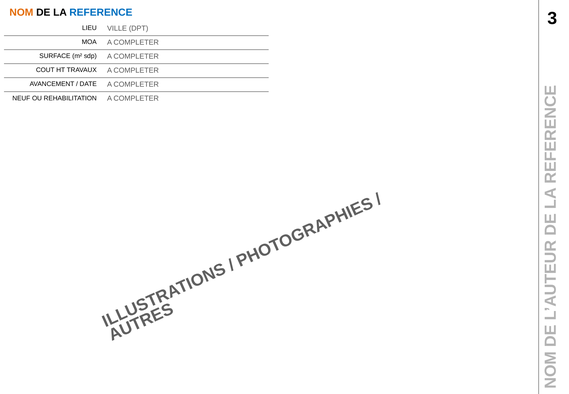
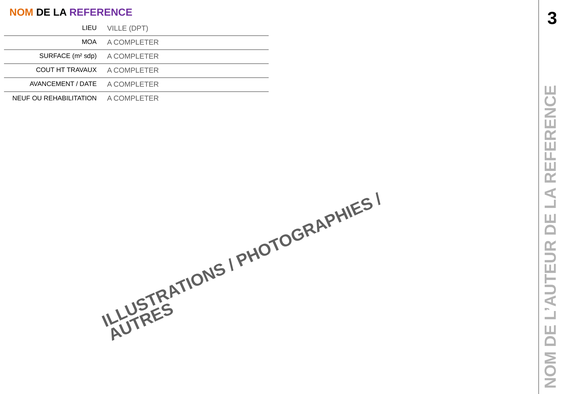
REFERENCE colour: blue -> purple (101, 13)
